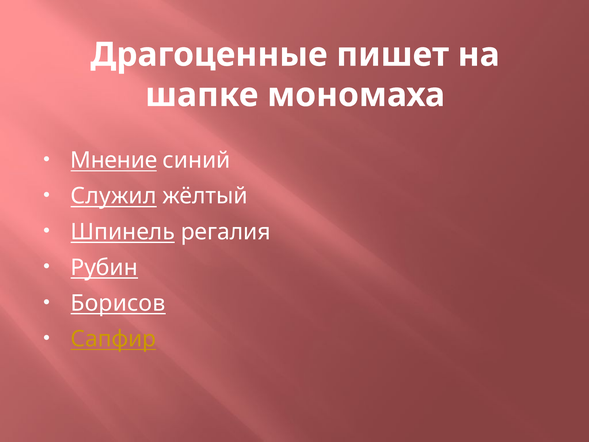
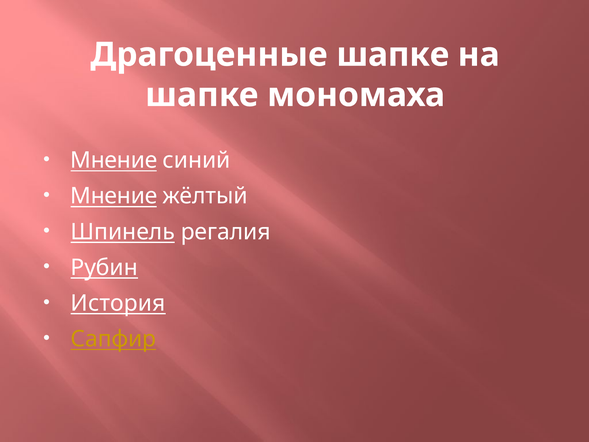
Драгоценные пишет: пишет -> шапке (393, 55)
Служил: Служил -> Мнение (114, 196)
Борисов: Борисов -> История (118, 303)
